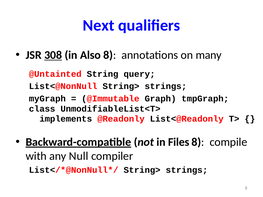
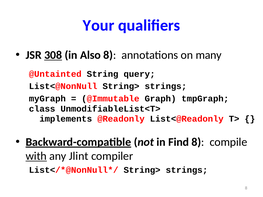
Next: Next -> Your (99, 25)
Files: Files -> Find (179, 142)
with underline: none -> present (36, 156)
Null: Null -> Jlint (79, 156)
